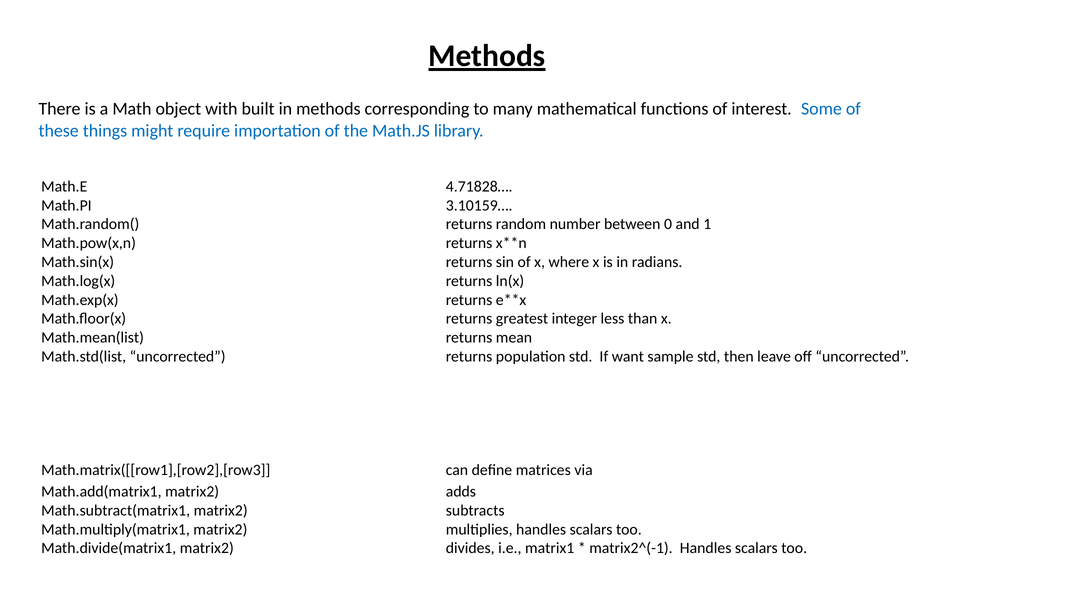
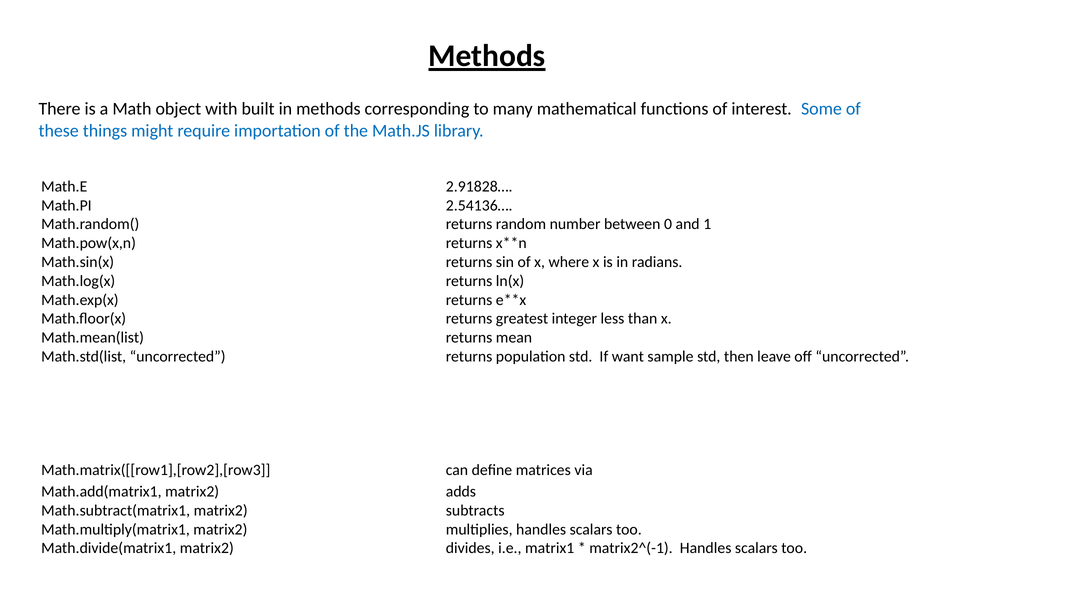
4.71828…: 4.71828… -> 2.91828… (479, 186)
3.10159…: 3.10159… -> 2.54136… (479, 205)
